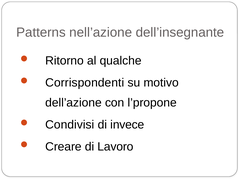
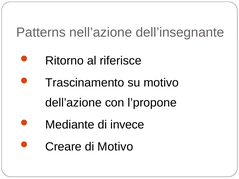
qualche: qualche -> riferisce (121, 61)
Corrispondenti: Corrispondenti -> Trascinamento (85, 83)
Condivisi: Condivisi -> Mediante (70, 125)
di Lavoro: Lavoro -> Motivo (115, 147)
